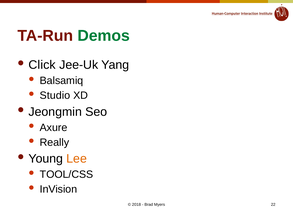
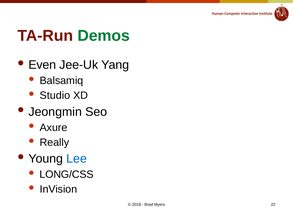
Click: Click -> Even (42, 65)
Lee colour: orange -> blue (77, 159)
TOOL/CSS: TOOL/CSS -> LONG/CSS (67, 174)
